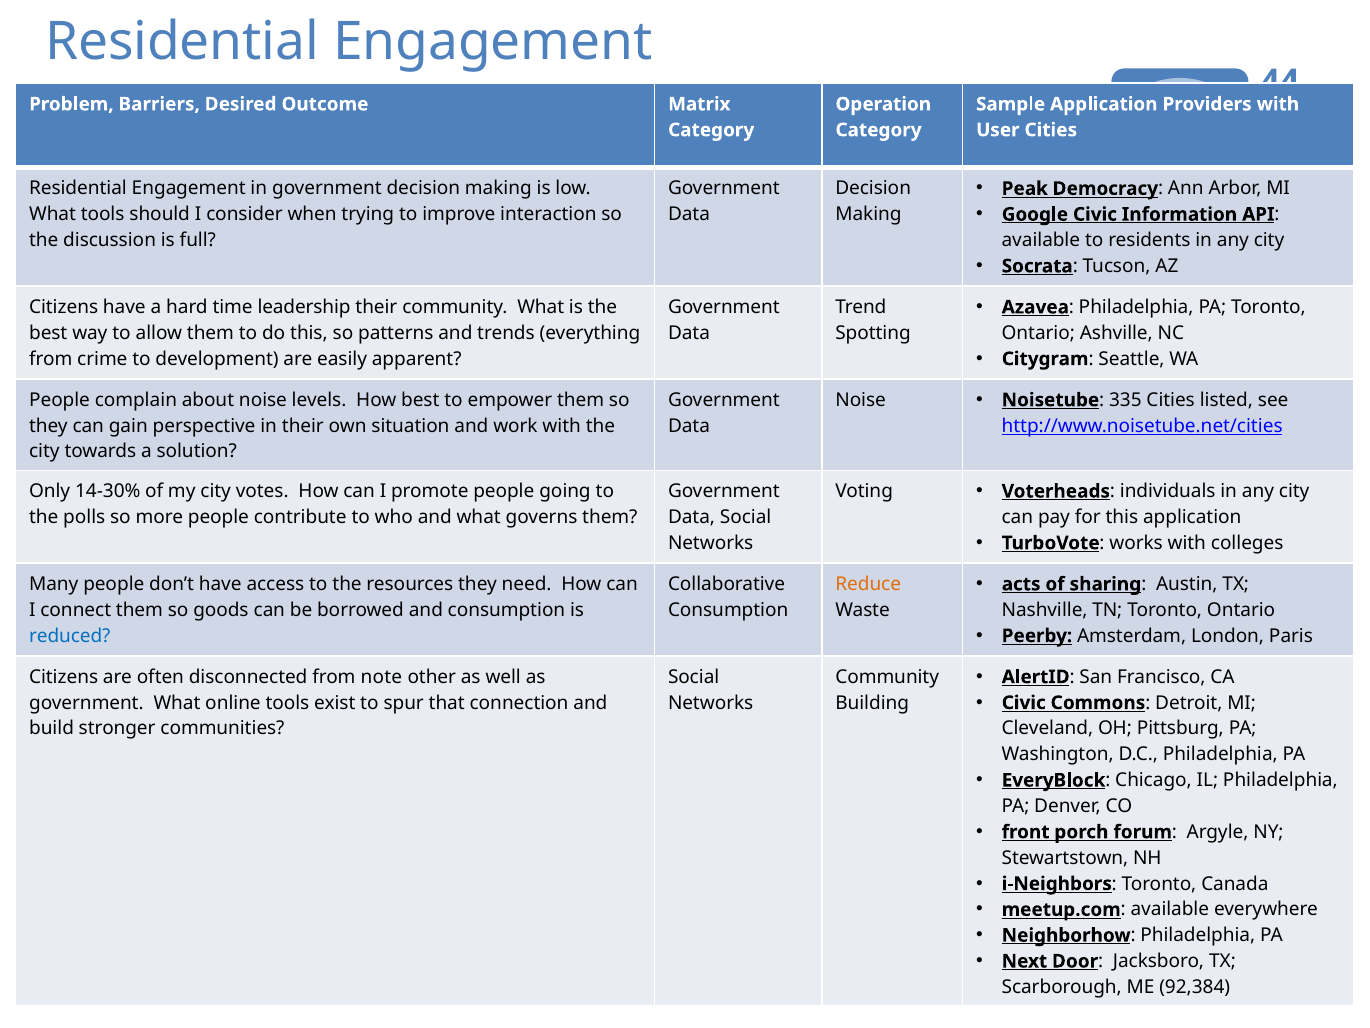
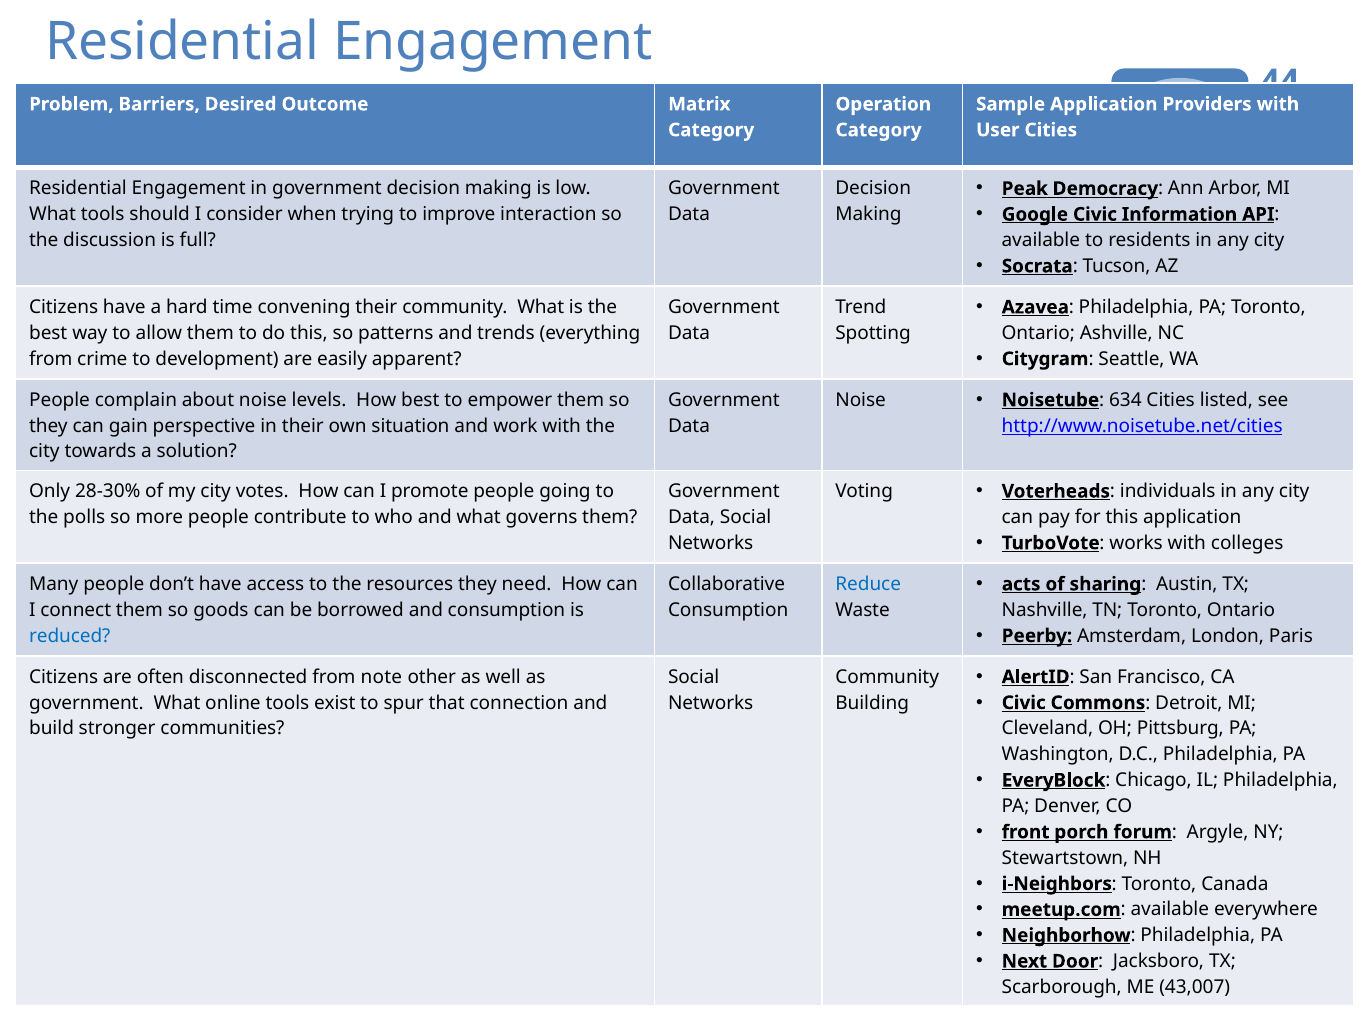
leadership: leadership -> convening (304, 307)
335: 335 -> 634 (1125, 400)
14-30%: 14-30% -> 28-30% (108, 491)
Reduce colour: orange -> blue (868, 584)
92,384: 92,384 -> 43,007 (1195, 987)
